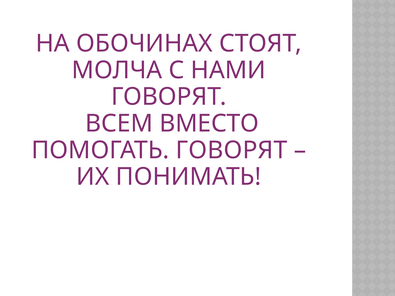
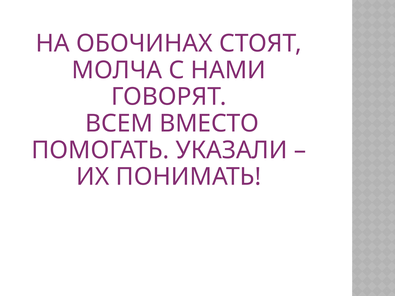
ПОМОГАТЬ ГОВОРЯТ: ГОВОРЯТ -> УКАЗАЛИ (232, 150)
